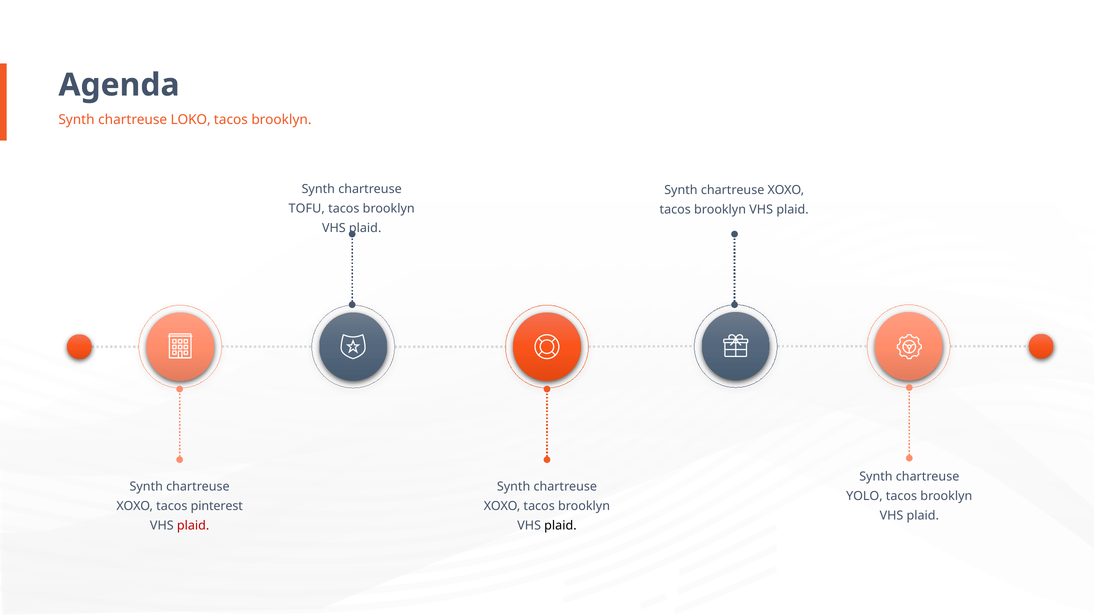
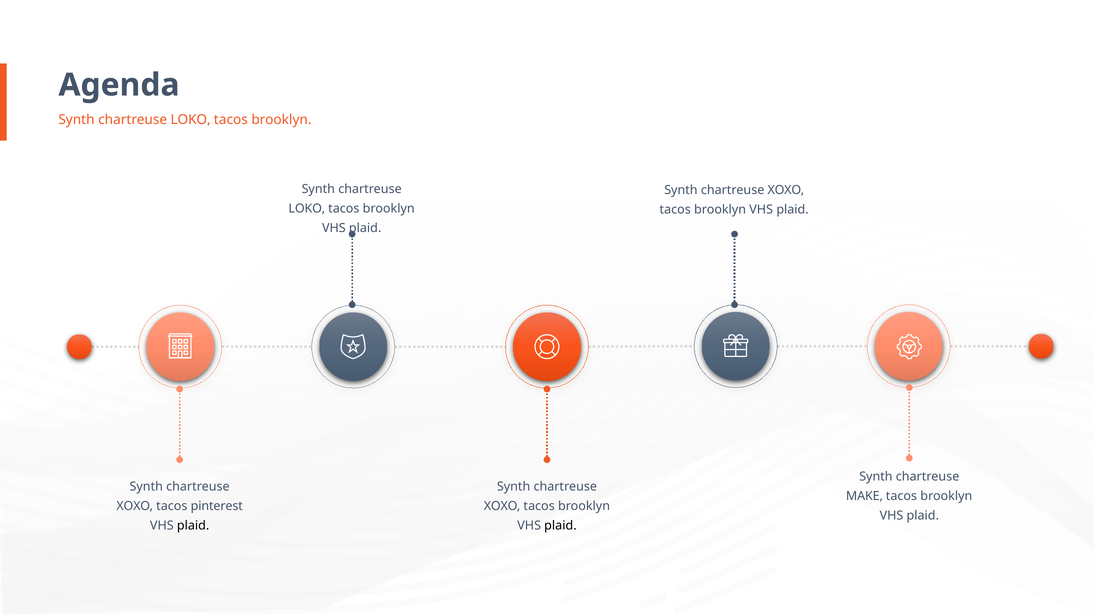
TOFU: TOFU -> LOKO (307, 209)
YOLO: YOLO -> MAKE (864, 496)
plaid colour: red -> black (193, 526)
